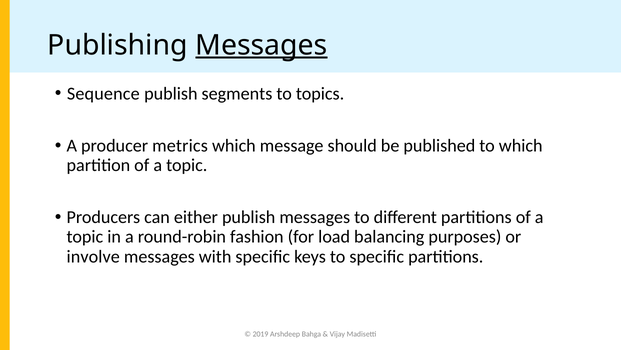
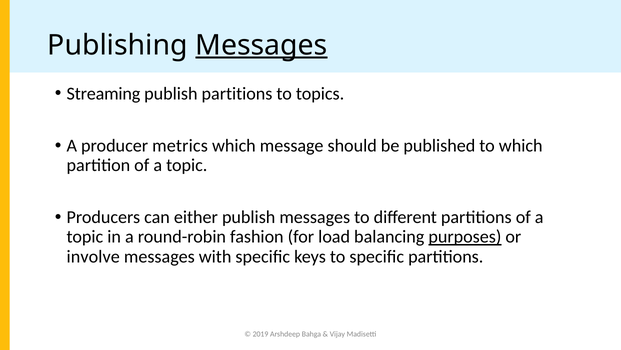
Sequence: Sequence -> Streaming (103, 93)
publish segments: segments -> partitions (237, 93)
purposes underline: none -> present (465, 237)
